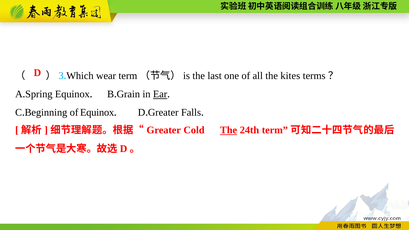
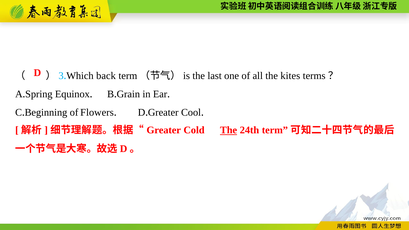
wear: wear -> back (106, 76)
Ear underline: present -> none (160, 94)
of Equinox: Equinox -> Flowers (97, 113)
Falls: Falls -> Cool (191, 113)
